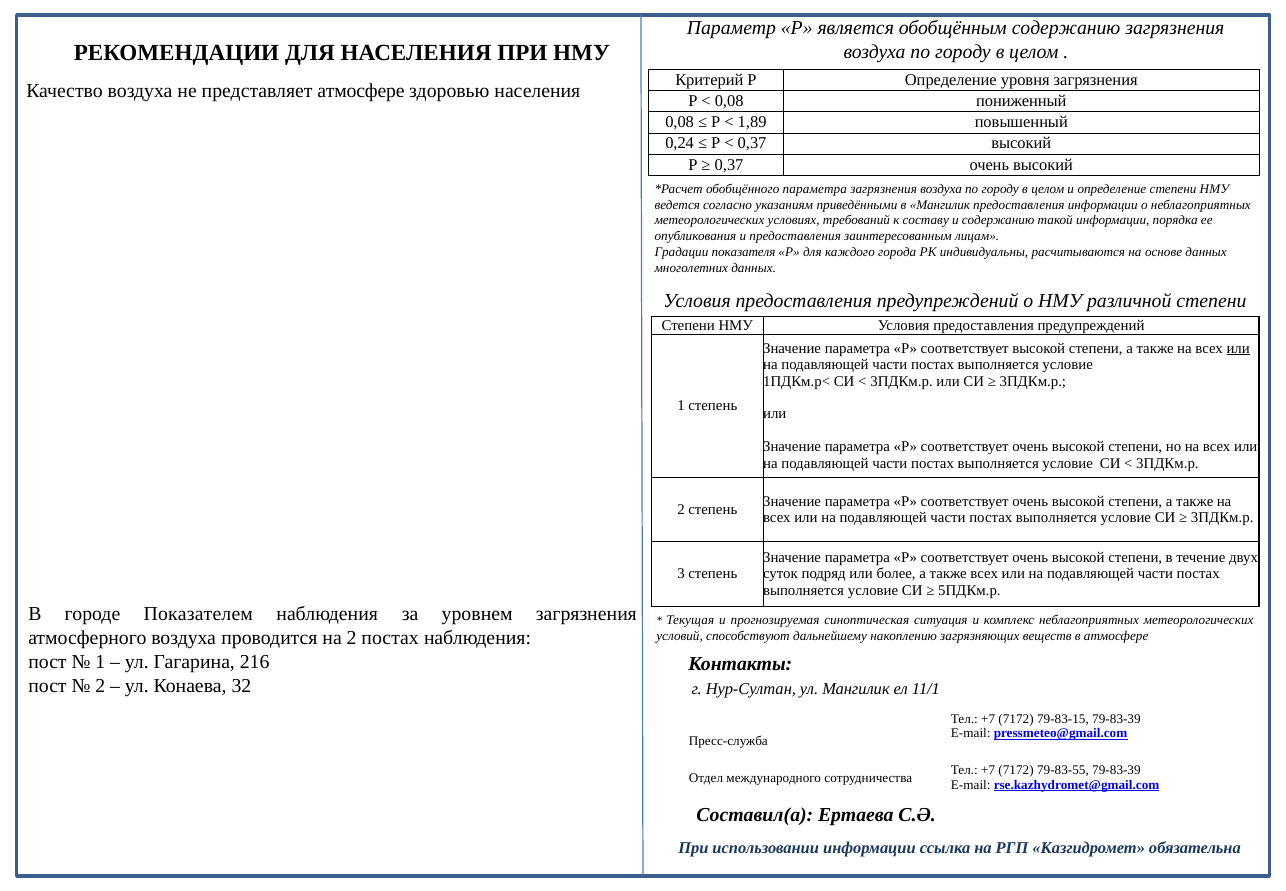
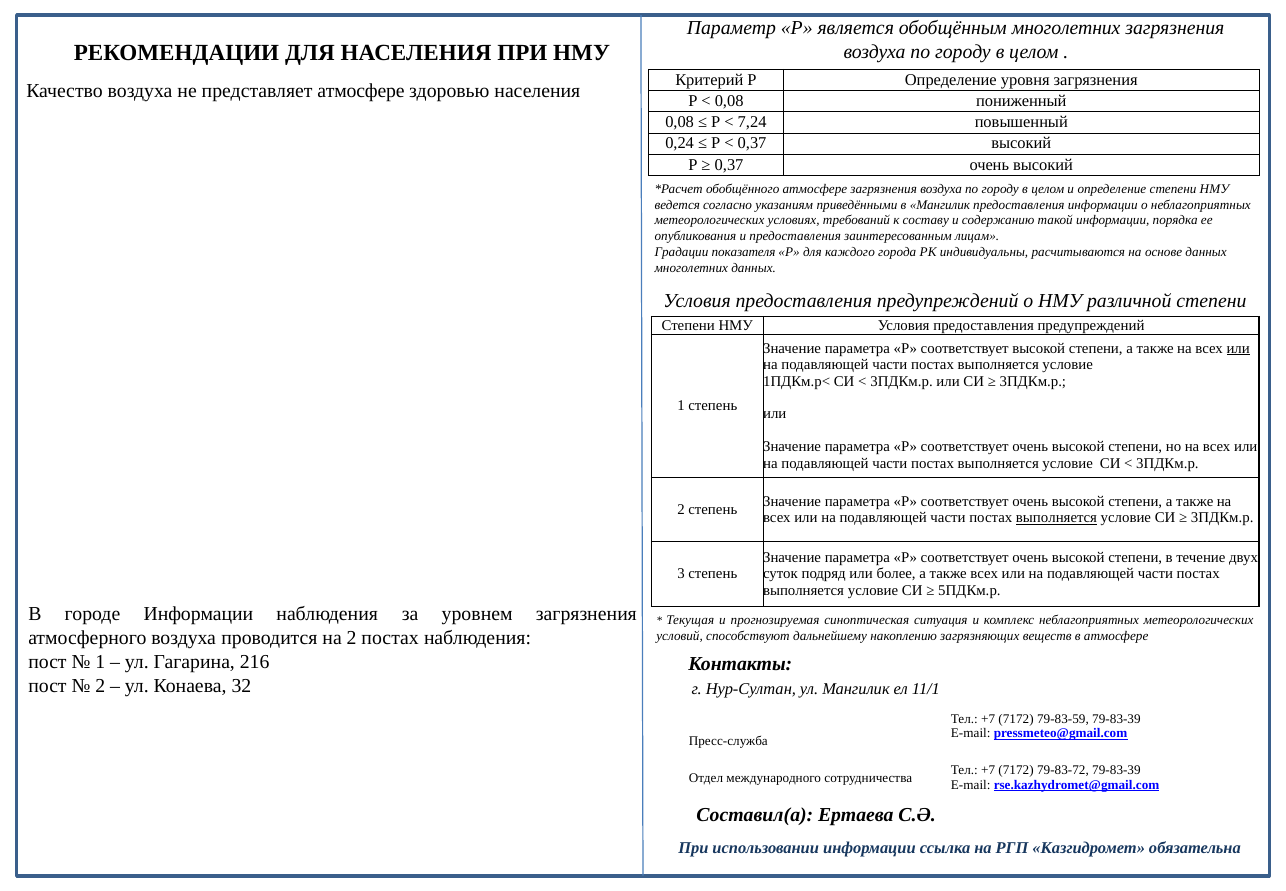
обобщённым содержанию: содержанию -> многолетних (1066, 28)
1,89: 1,89 -> 7,24 (752, 122)
обобщённого параметра: параметра -> атмосфере (815, 189)
выполняется underline: none -> present (1056, 517)
городе Показателем: Показателем -> Информации (198, 614)
79-83-15: 79-83-15 -> 79-83-59 (1063, 718)
79-83-55: 79-83-55 -> 79-83-72 (1063, 770)
